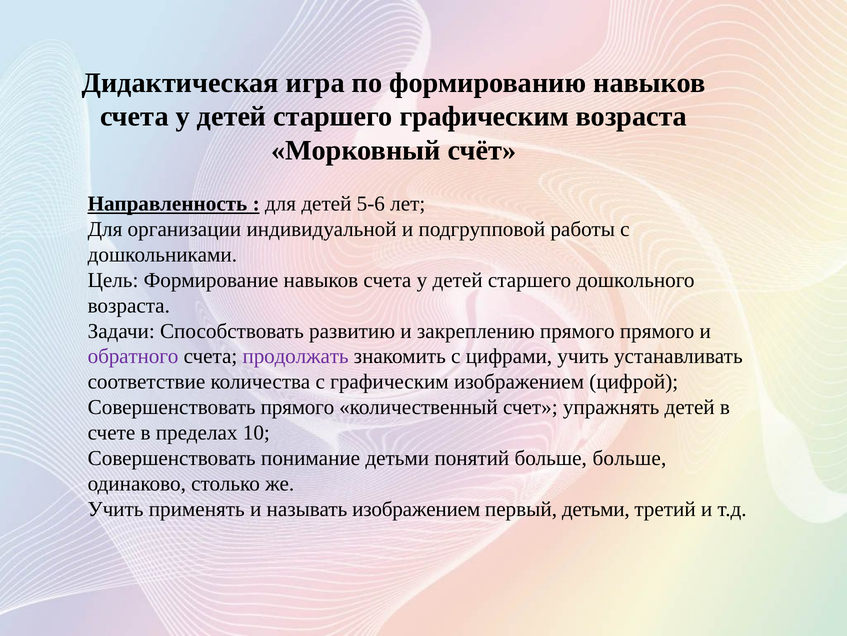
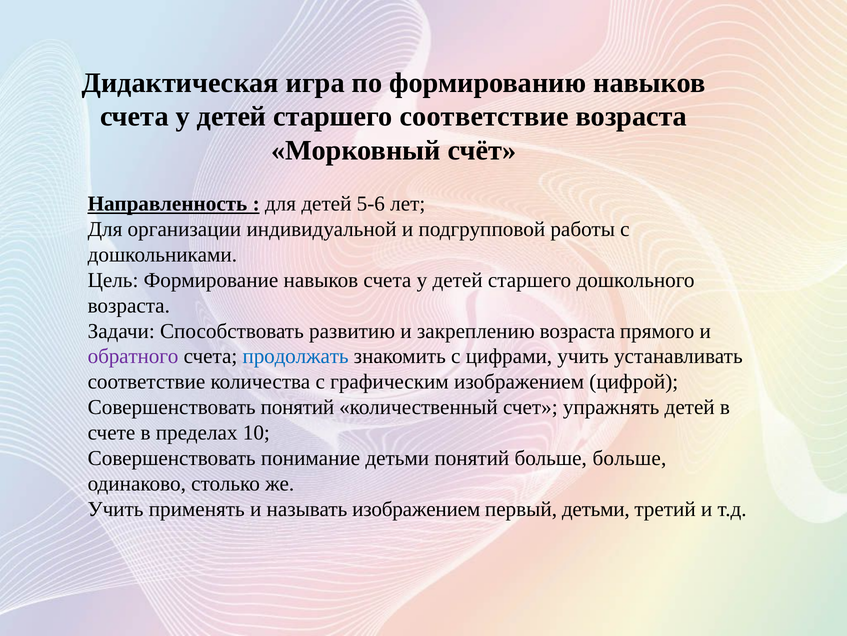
старшего графическим: графическим -> соответствие (484, 116)
закреплению прямого: прямого -> возраста (577, 331)
продолжать colour: purple -> blue (296, 356)
Совершенствовать прямого: прямого -> понятий (297, 407)
